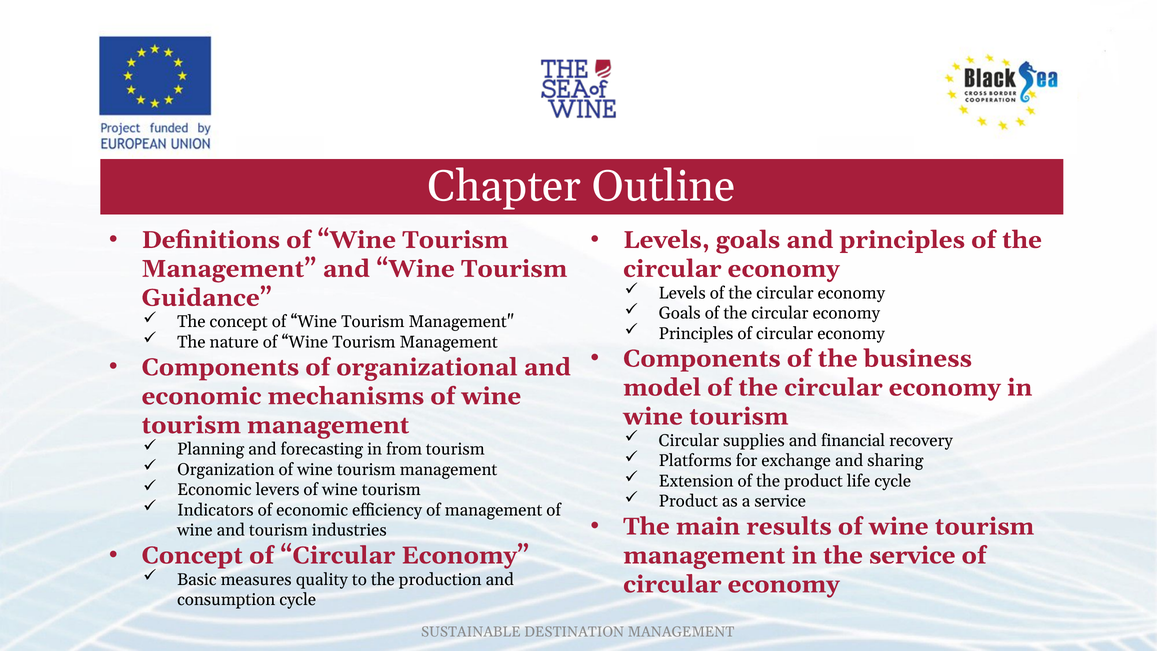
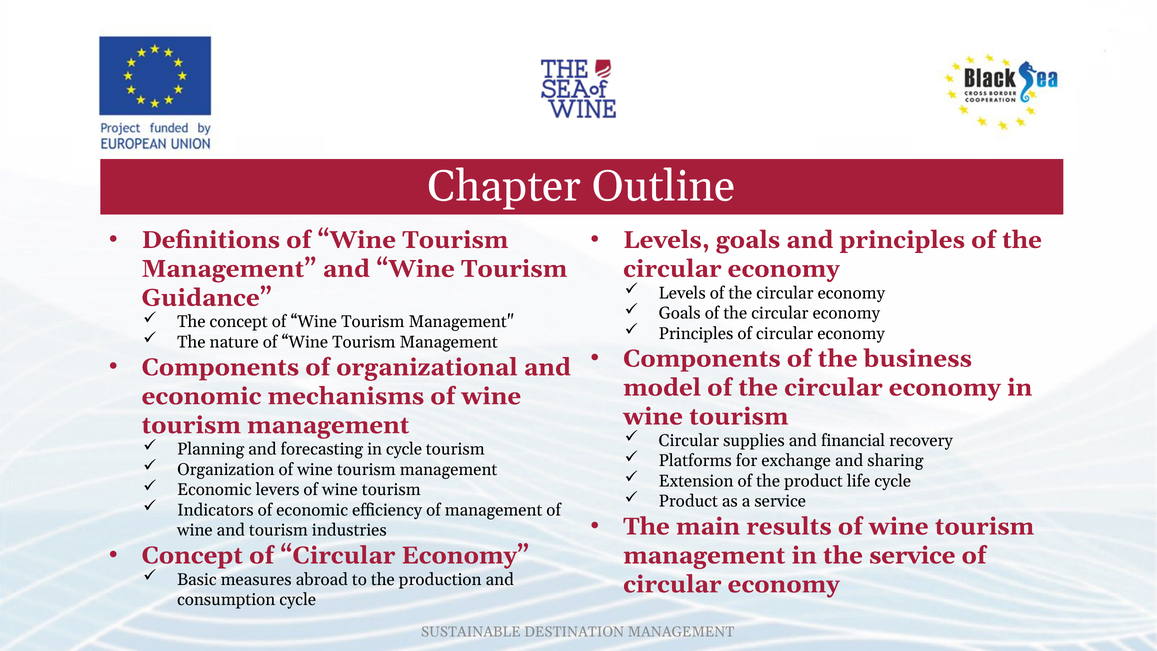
in from: from -> cycle (404, 449)
quality: quality -> abroad (322, 579)
